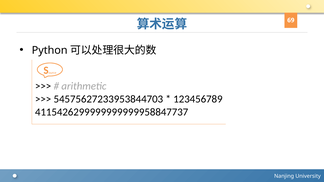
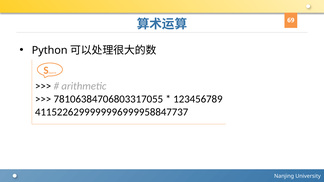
54575627233953844703: 54575627233953844703 -> 78106384706803317055 (108, 99)
4115426299999999999958847737: 4115426299999999999958847737 -> 4115226299999996999958847737 (112, 112)
